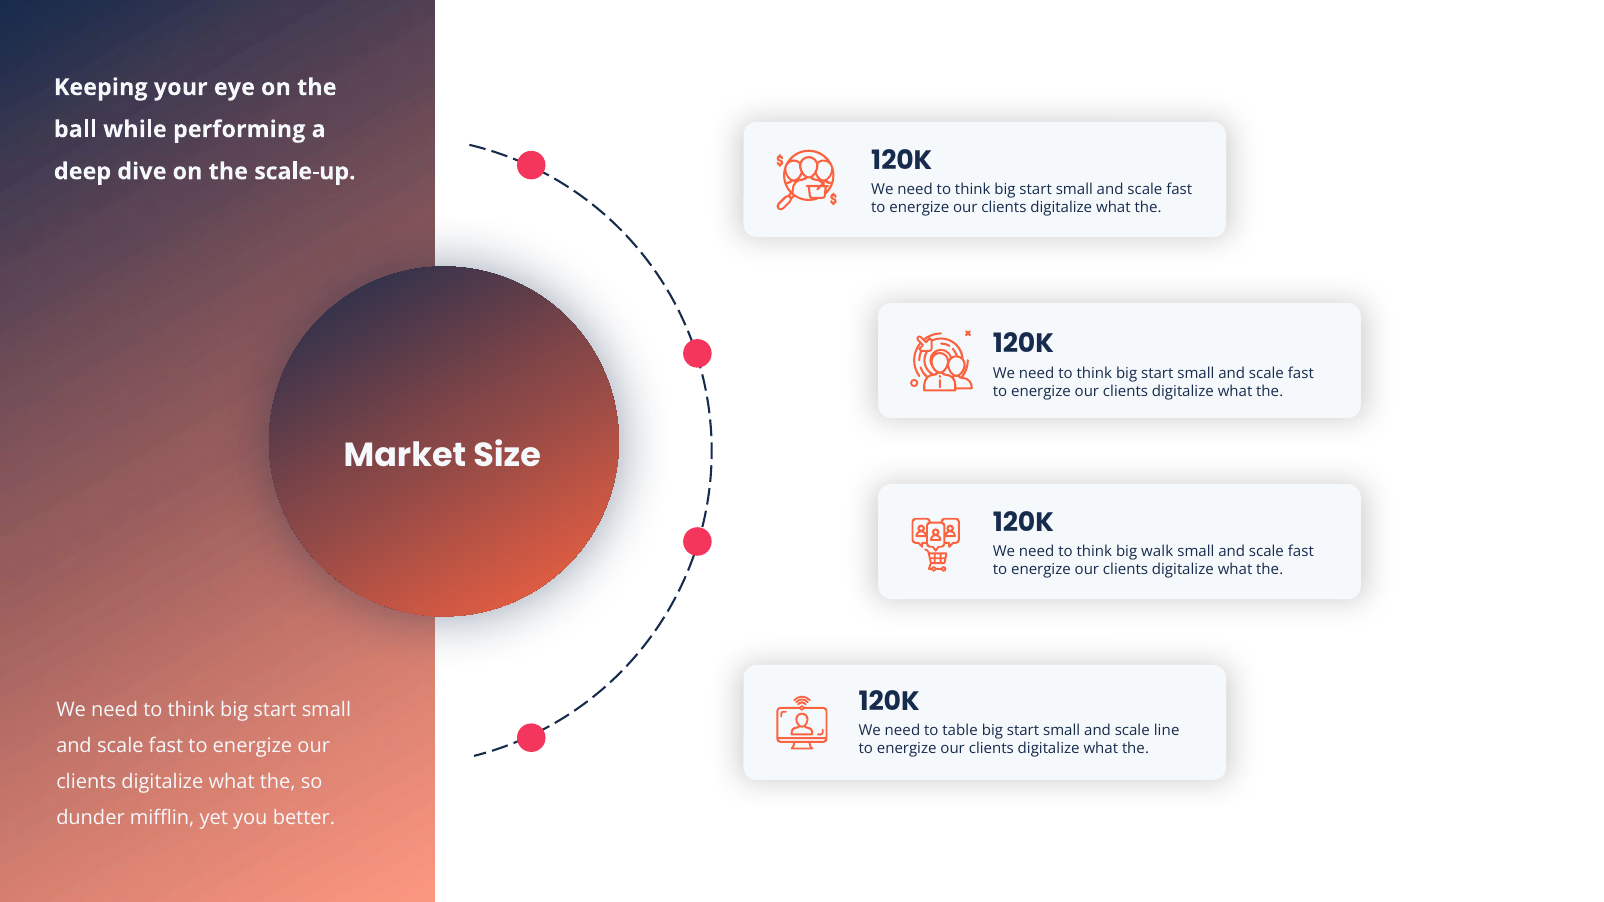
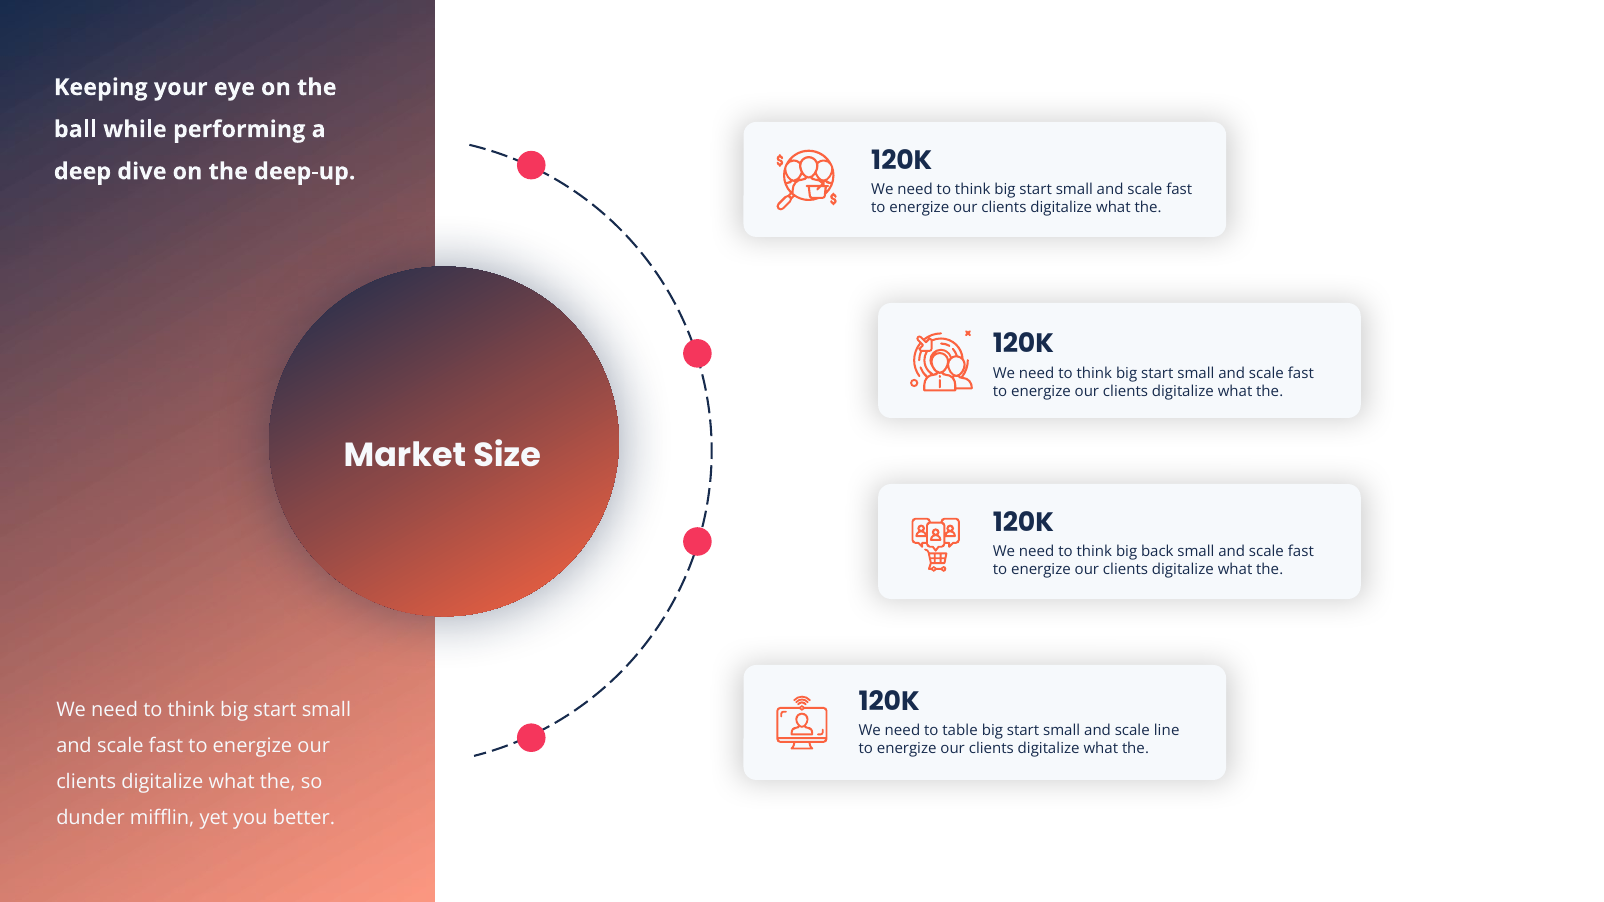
scale-up: scale-up -> deep-up (305, 172)
walk: walk -> back (1157, 552)
